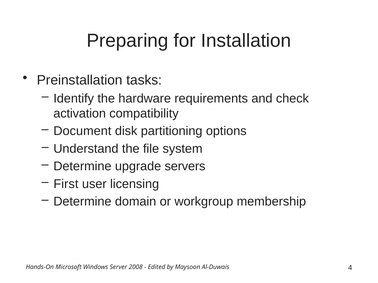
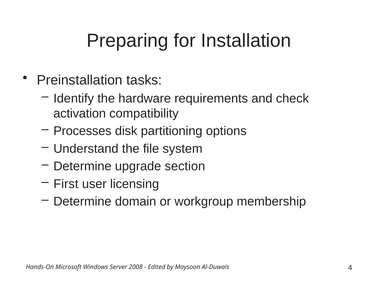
Document: Document -> Processes (82, 131)
servers: servers -> section (185, 167)
